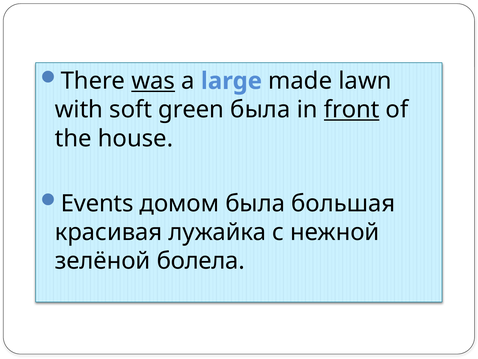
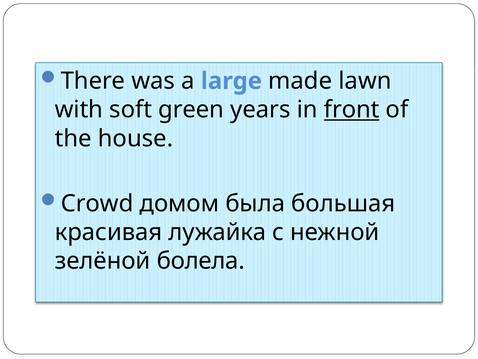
was underline: present -> none (153, 81)
green была: была -> years (260, 110)
Events: Events -> Crowd (97, 203)
